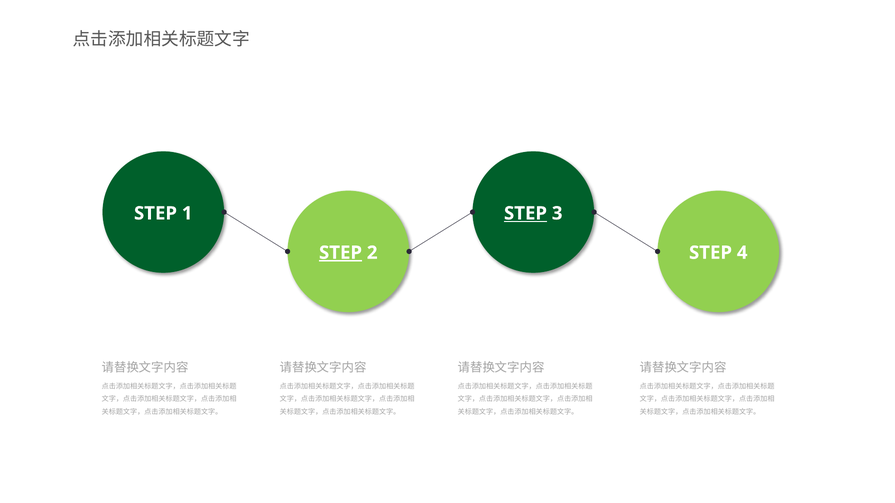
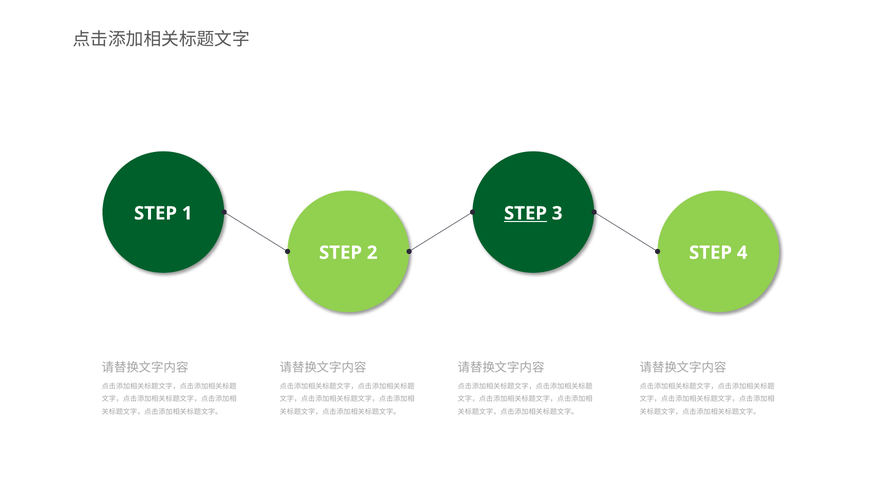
STEP underline: present -> none (341, 253)
